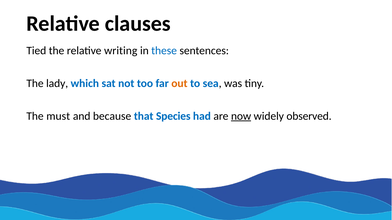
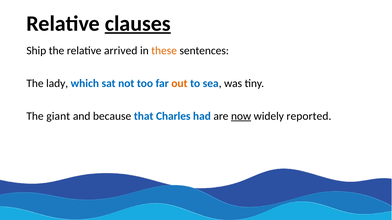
clauses underline: none -> present (138, 24)
Tied: Tied -> Ship (36, 51)
writing: writing -> arrived (121, 51)
these colour: blue -> orange (164, 51)
must: must -> giant (58, 116)
Species: Species -> Charles (173, 116)
observed: observed -> reported (309, 116)
